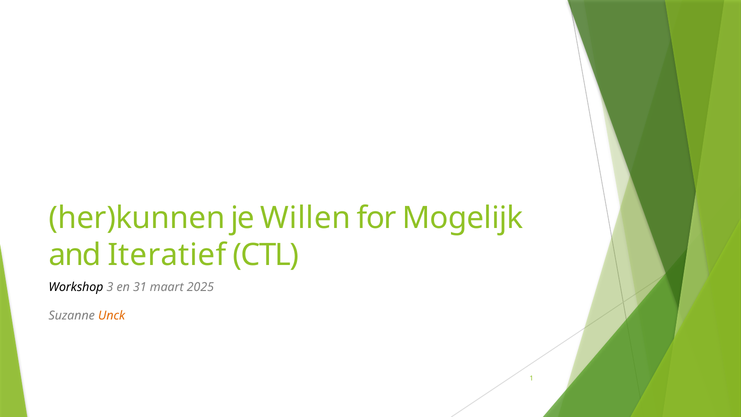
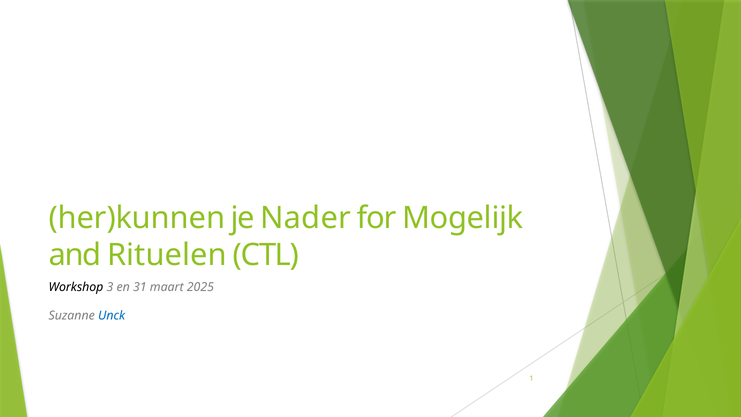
Willen: Willen -> Nader (306, 218)
Iteratief: Iteratief -> Rituelen (167, 255)
Unck colour: orange -> blue (112, 315)
